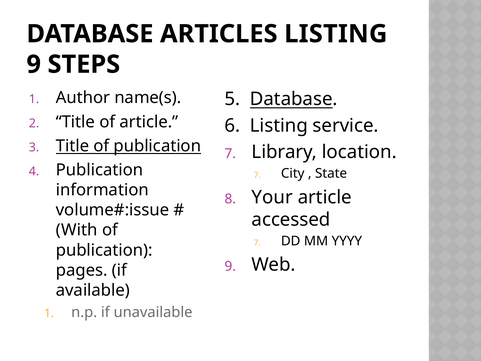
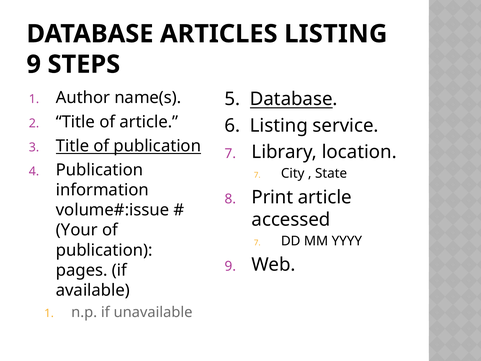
Your: Your -> Print (272, 197)
With: With -> Your (77, 230)
